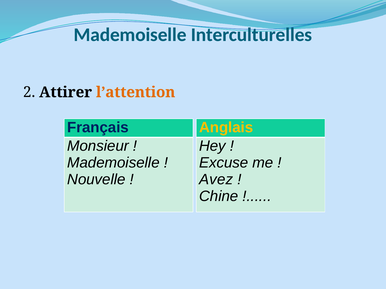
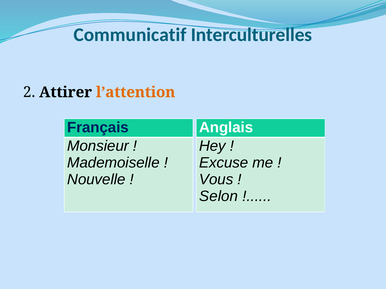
Mademoiselle: Mademoiselle -> Communicatif (130, 35)
Anglais colour: yellow -> white (226, 128)
Avez: Avez -> Vous (216, 180)
Chine: Chine -> Selon (219, 196)
